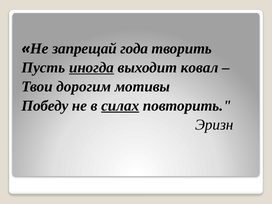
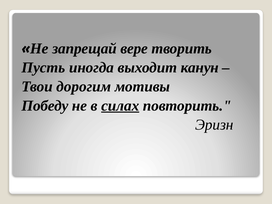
года: года -> вере (134, 48)
иногда underline: present -> none (91, 68)
ковал: ковал -> канун (200, 68)
